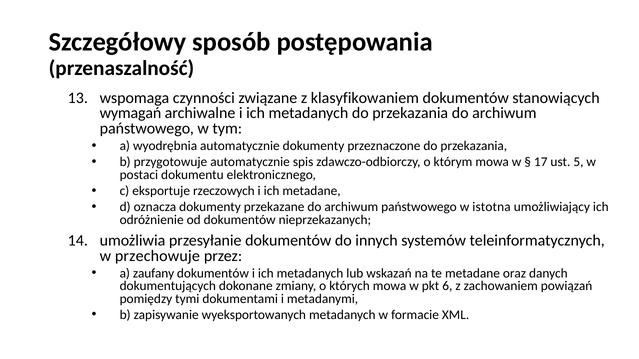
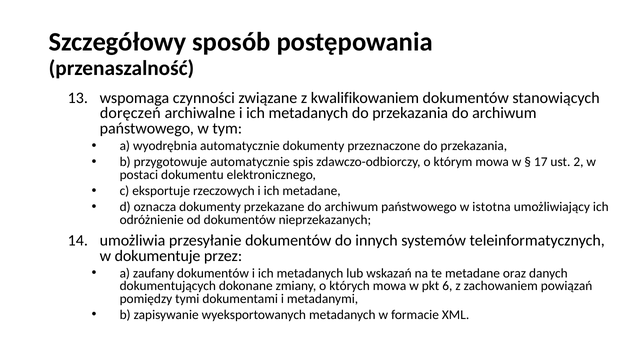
klasyfikowaniem: klasyfikowaniem -> kwalifikowaniem (365, 98)
wymagań: wymagań -> doręczeń (130, 113)
5: 5 -> 2 (578, 162)
przechowuje: przechowuje -> dokumentuje (158, 256)
